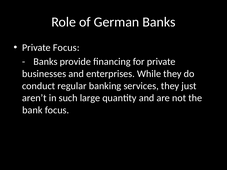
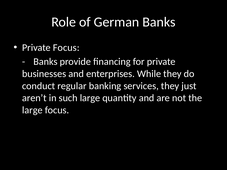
bank: bank -> large (32, 110)
